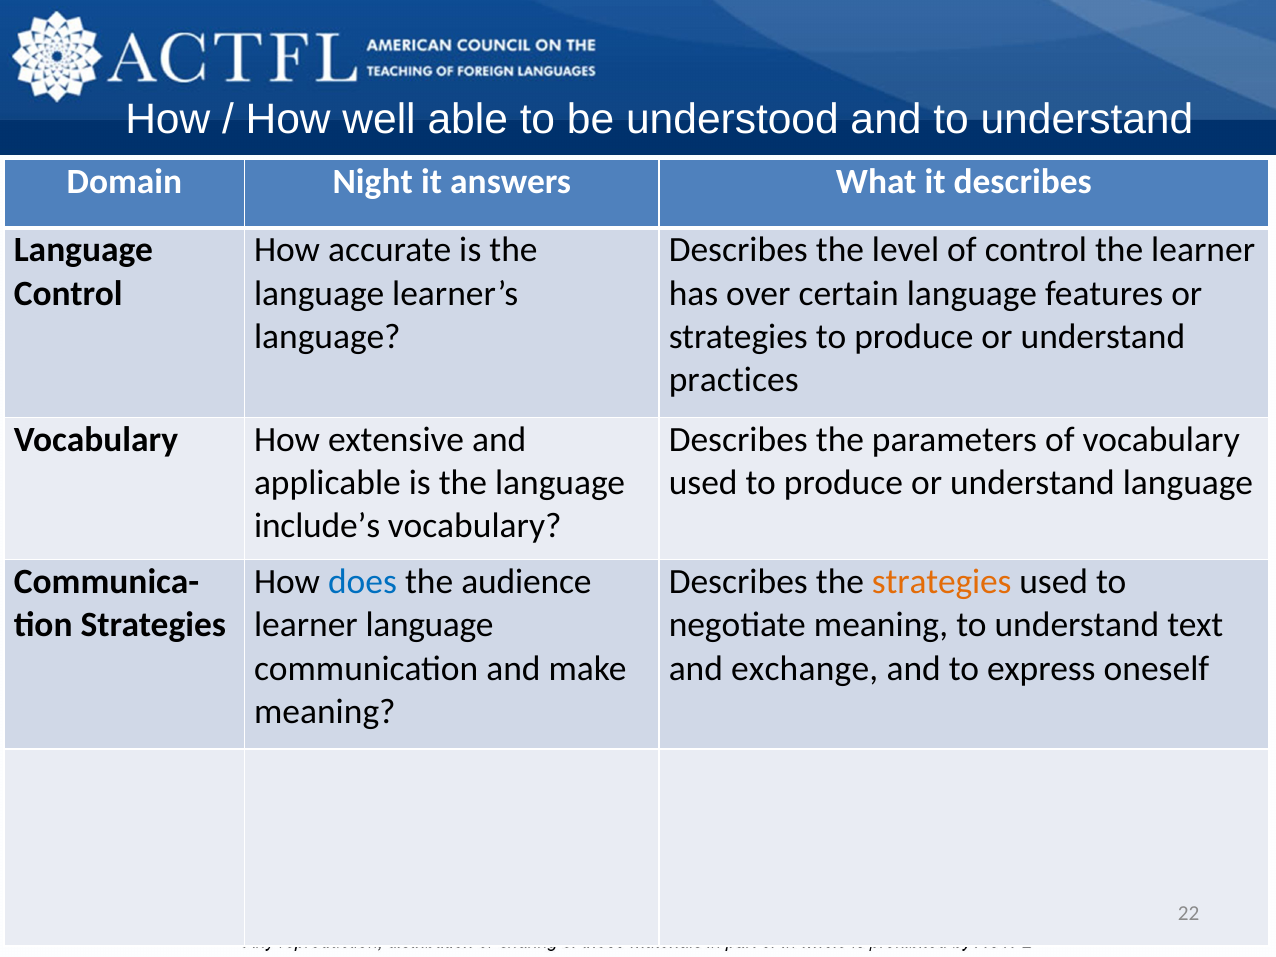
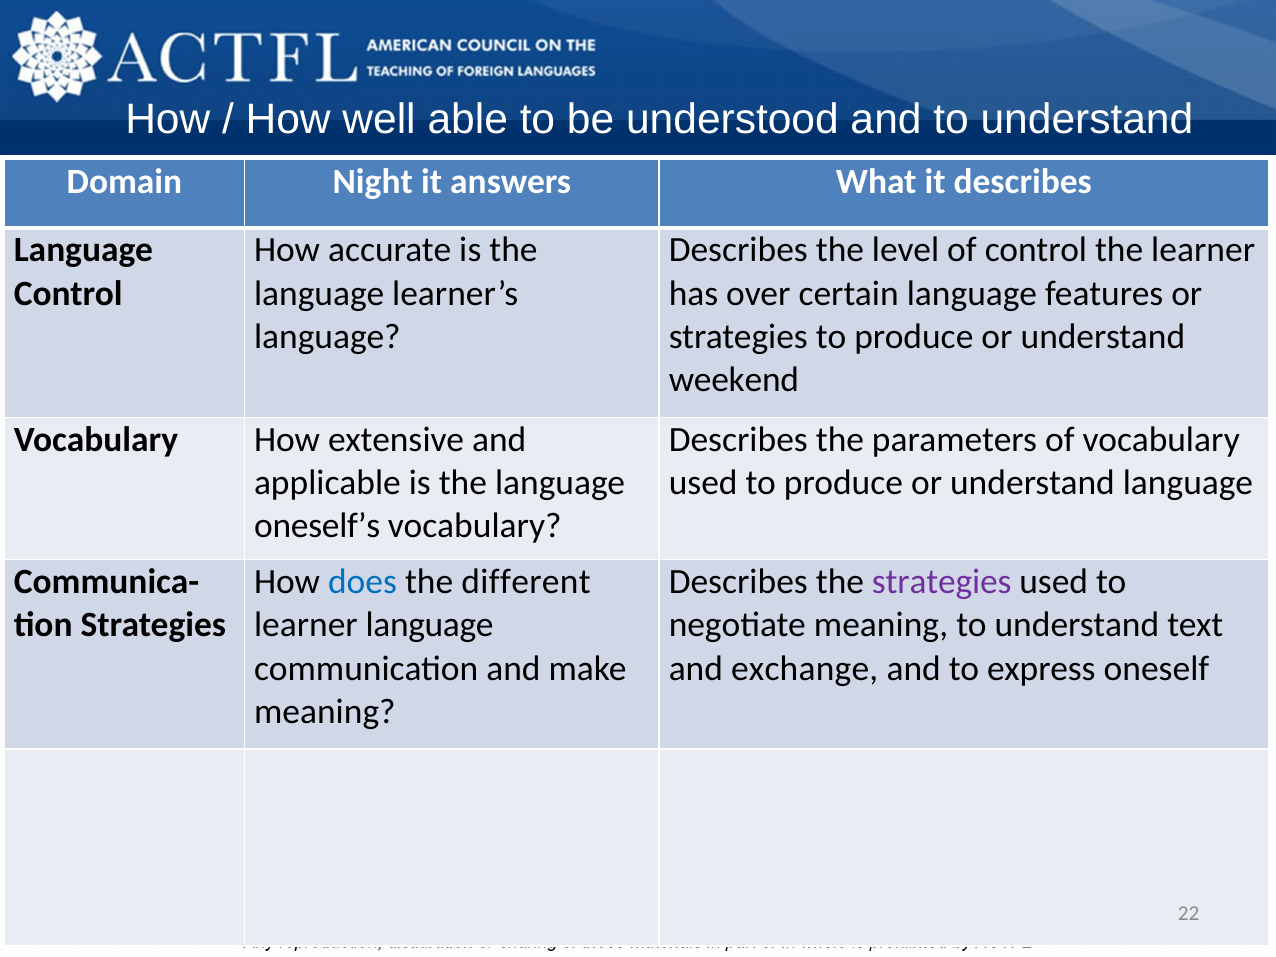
practices: practices -> weekend (734, 380)
include’s: include’s -> oneself’s (317, 526)
audience: audience -> different (526, 582)
strategies colour: orange -> purple (942, 582)
